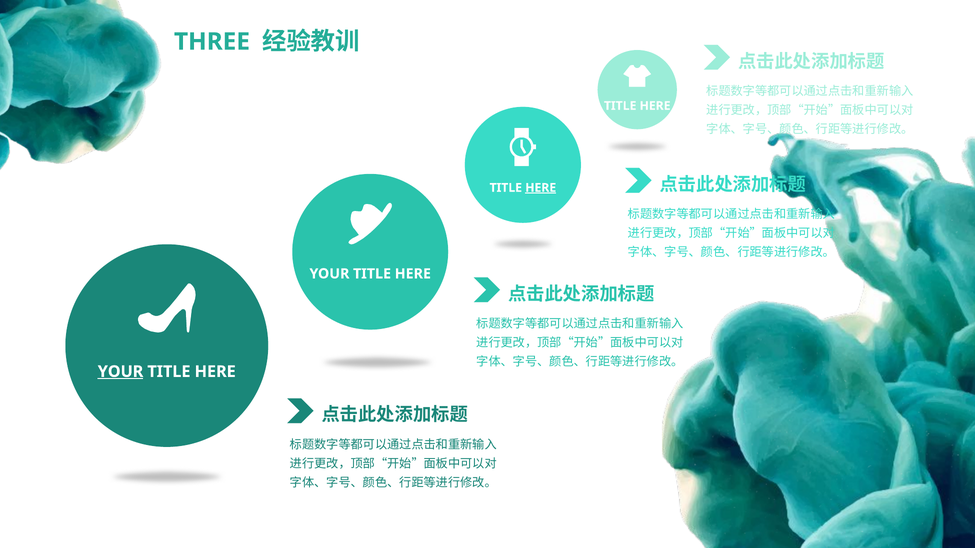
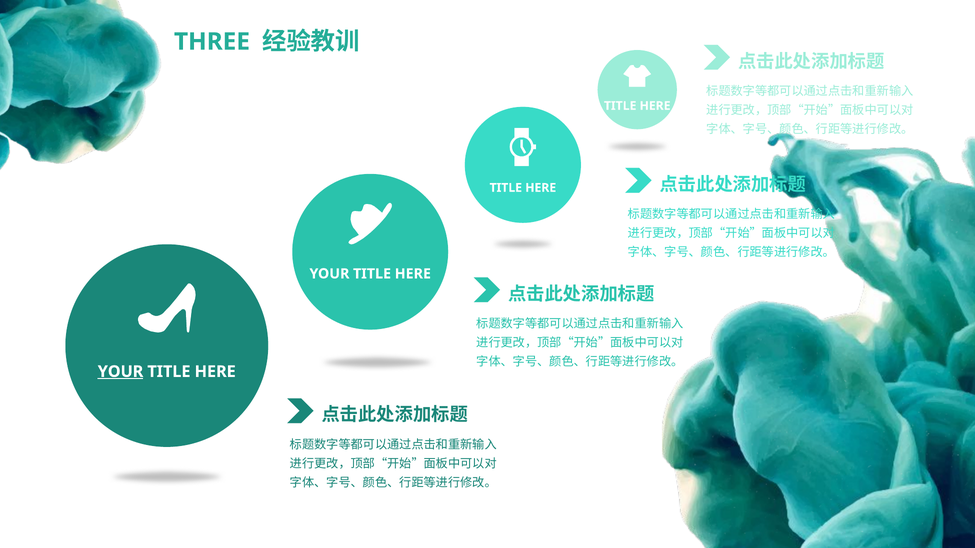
HERE underline: present -> none (541, 188)
